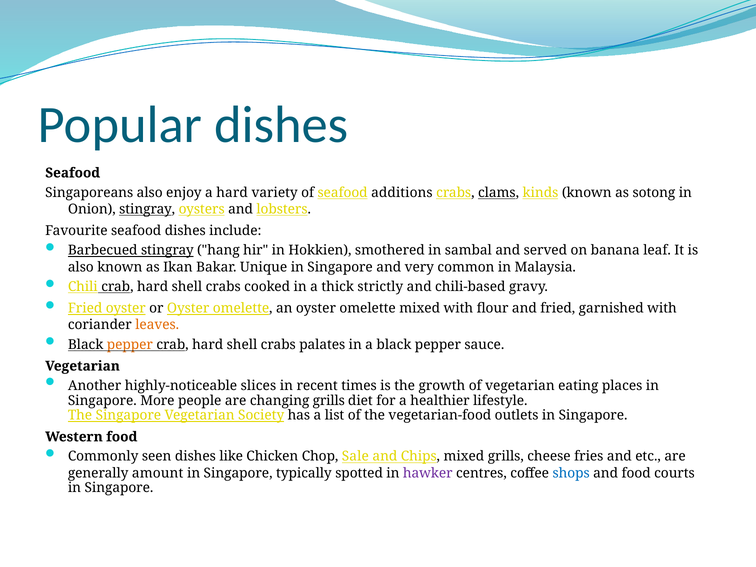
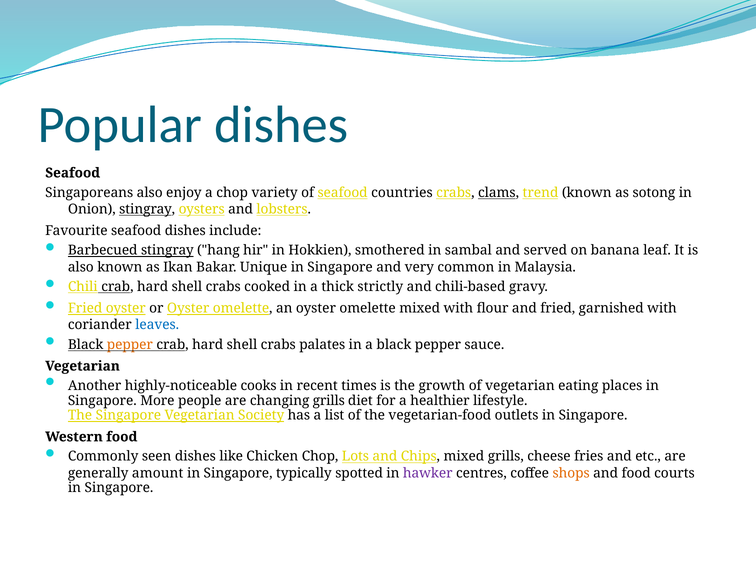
a hard: hard -> chop (232, 193)
additions: additions -> countries (402, 193)
kinds: kinds -> trend (540, 193)
leaves colour: orange -> blue (157, 325)
slices: slices -> cooks (259, 386)
Sale: Sale -> Lots (355, 456)
shops colour: blue -> orange (571, 473)
